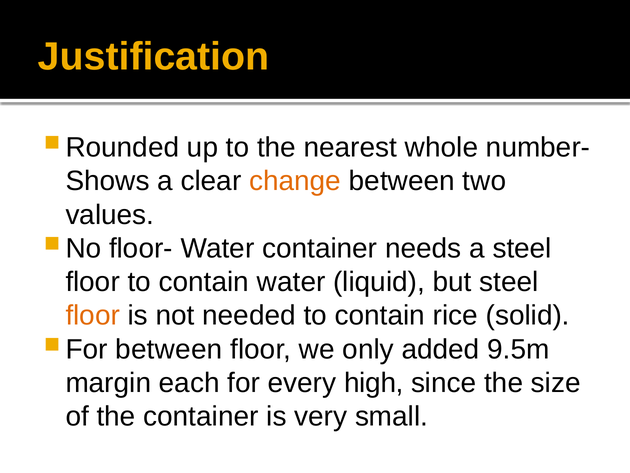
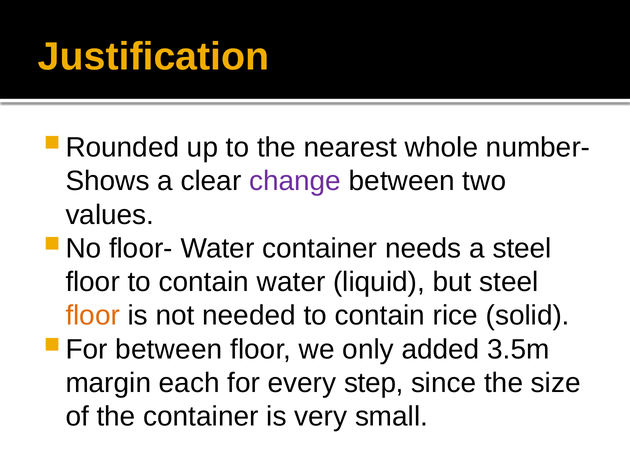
change colour: orange -> purple (295, 181)
9.5m: 9.5m -> 3.5m (518, 349)
high: high -> step (374, 383)
